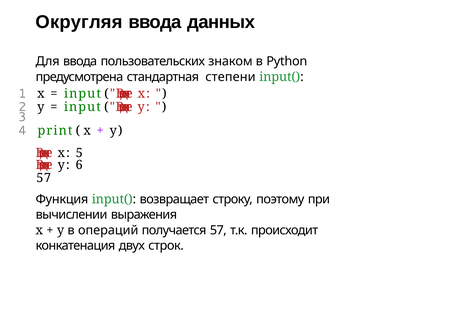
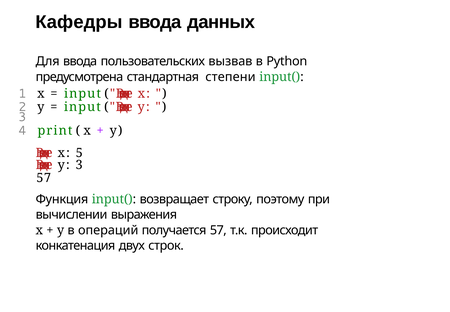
Округляя: Округляя -> Кафедры (79, 22)
знаком: знаком -> вызвав (230, 61)
y 6: 6 -> 3 (79, 165)
